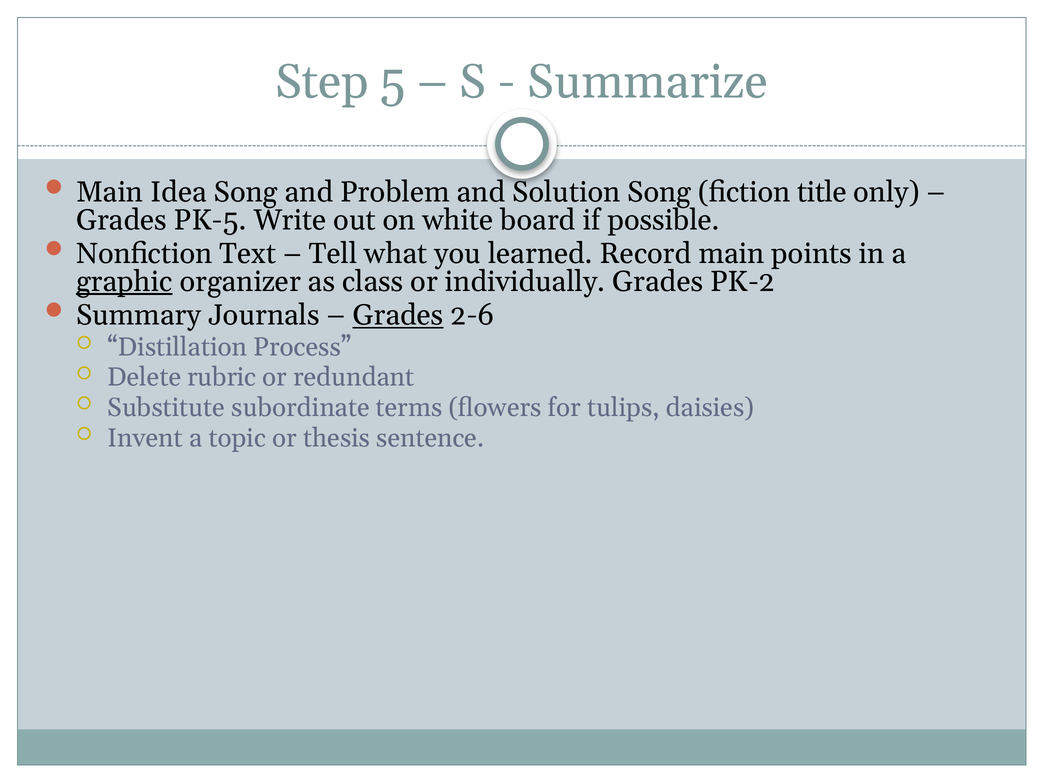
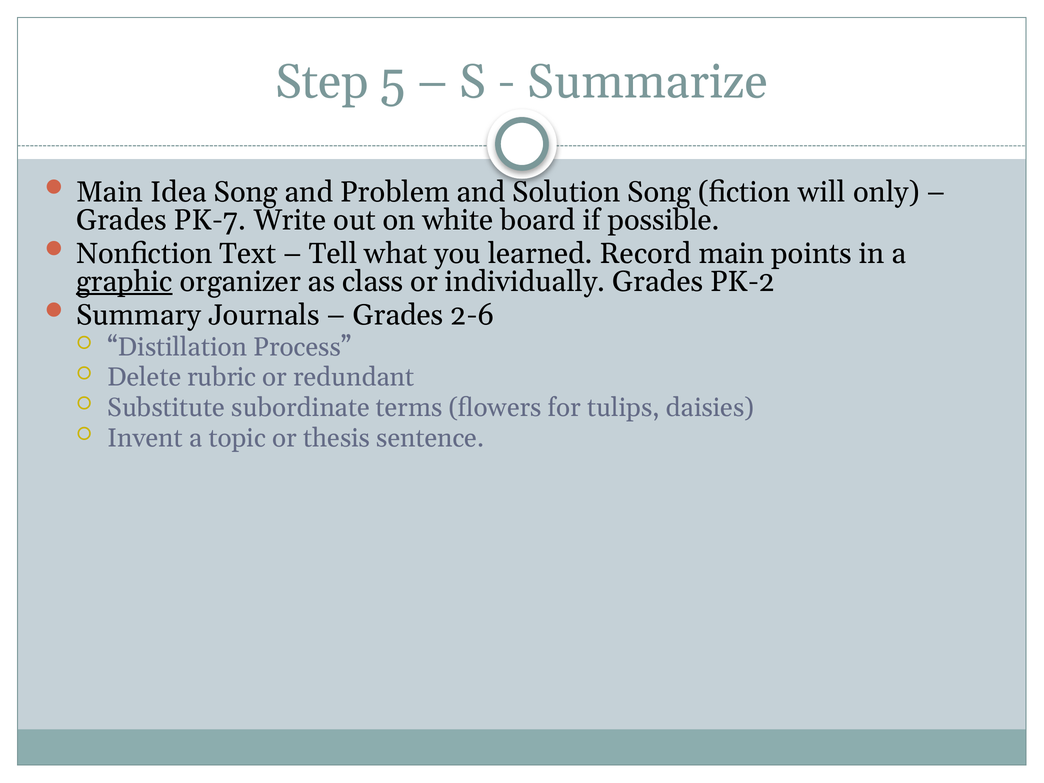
title: title -> will (822, 192)
PK-5: PK-5 -> PK-7 (210, 220)
Grades underline: present -> none (398, 315)
